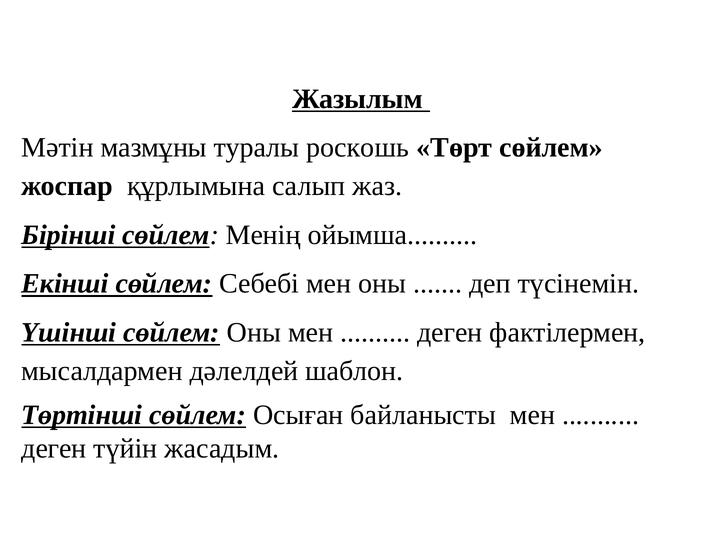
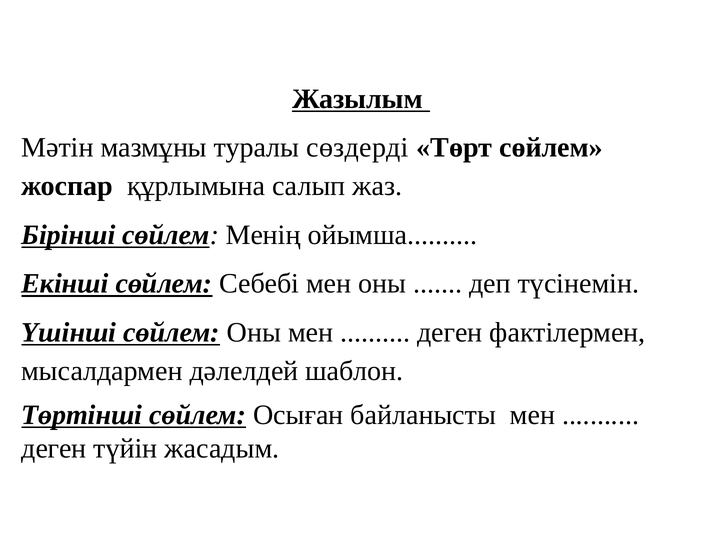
роскошь: роскошь -> сөздерді (357, 148)
